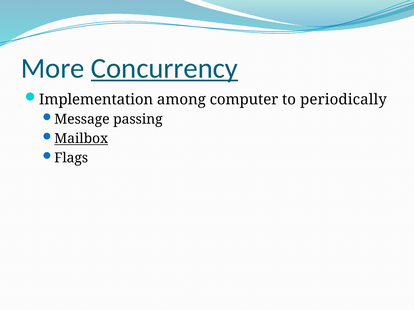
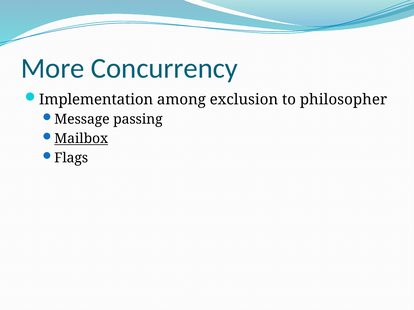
Concurrency underline: present -> none (164, 68)
computer: computer -> exclusion (244, 100)
periodically: periodically -> philosopher (343, 100)
